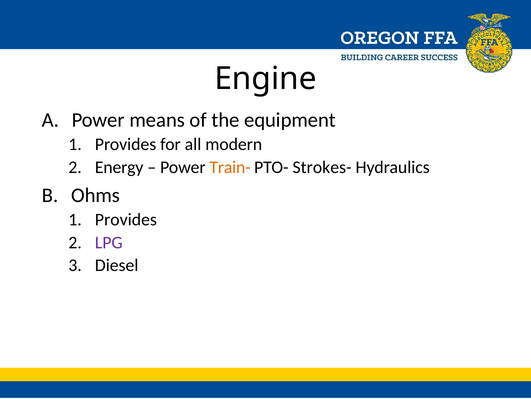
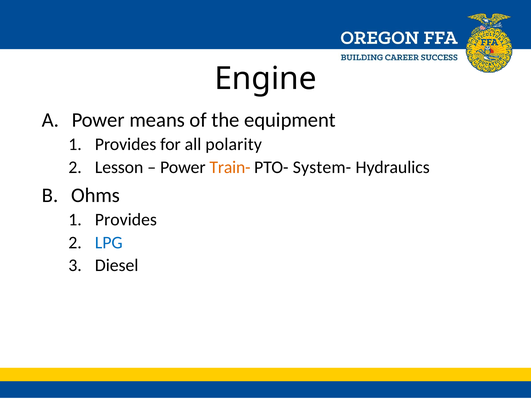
modern: modern -> polarity (234, 144)
Energy: Energy -> Lesson (119, 167)
Strokes-: Strokes- -> System- (322, 167)
LPG colour: purple -> blue (109, 242)
